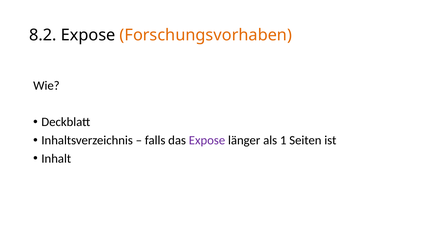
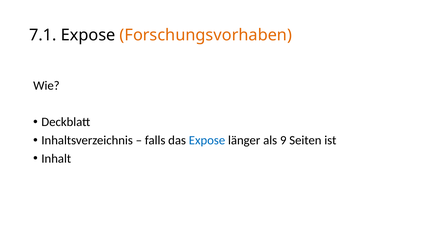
8.2: 8.2 -> 7.1 (43, 35)
Expose colour: purple -> blue (207, 140)
1: 1 -> 9 (283, 140)
